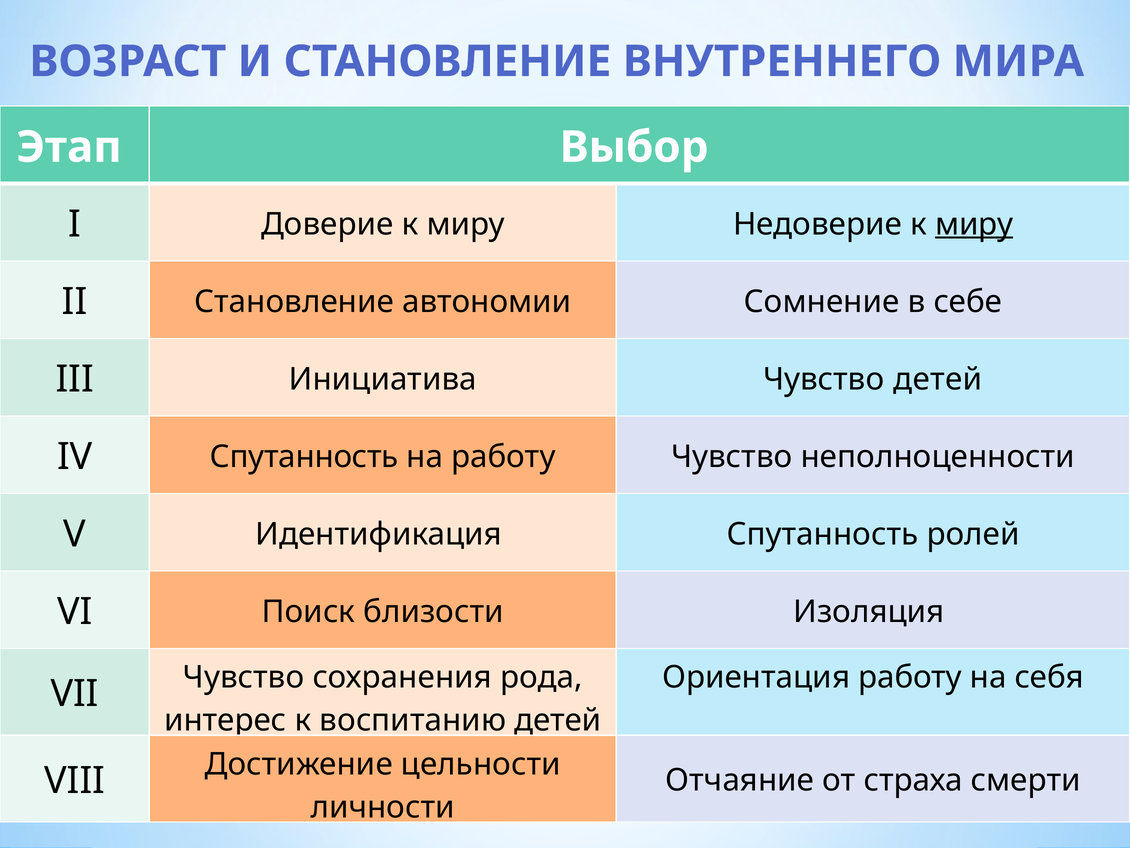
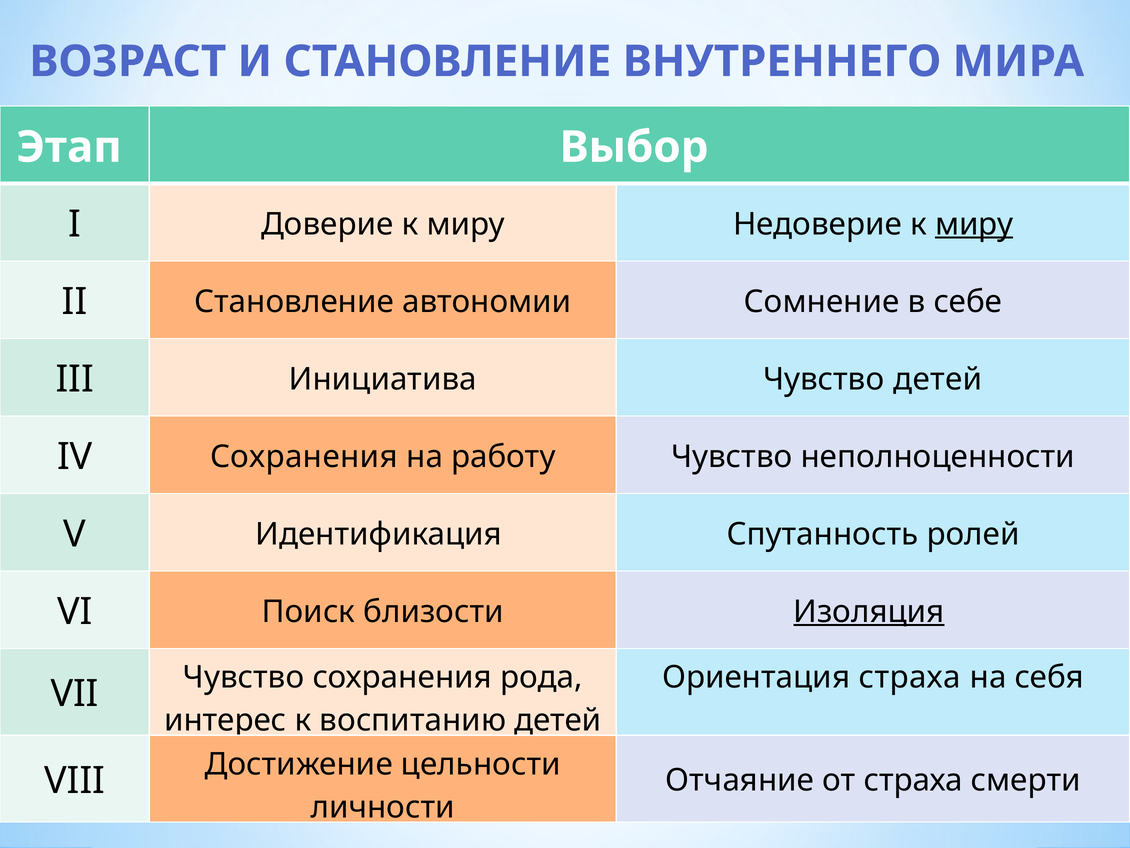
IV Спутанность: Спутанность -> Сохранения (304, 456)
Изоляция underline: none -> present (869, 611)
Ориентация работу: работу -> страха (910, 677)
